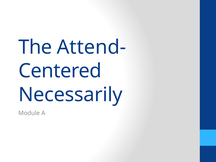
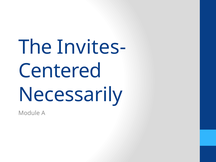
Attend-: Attend- -> Invites- (91, 47)
